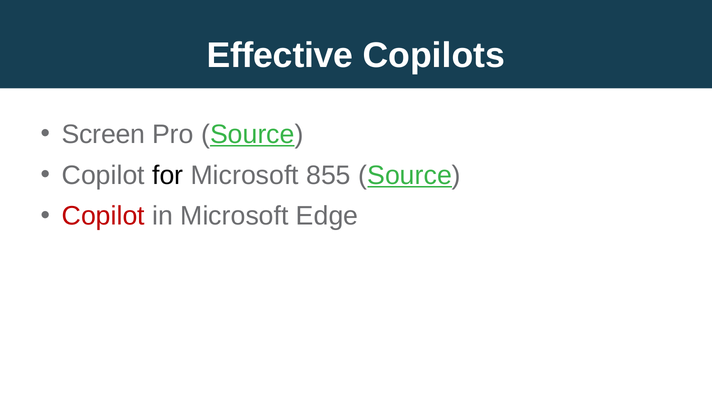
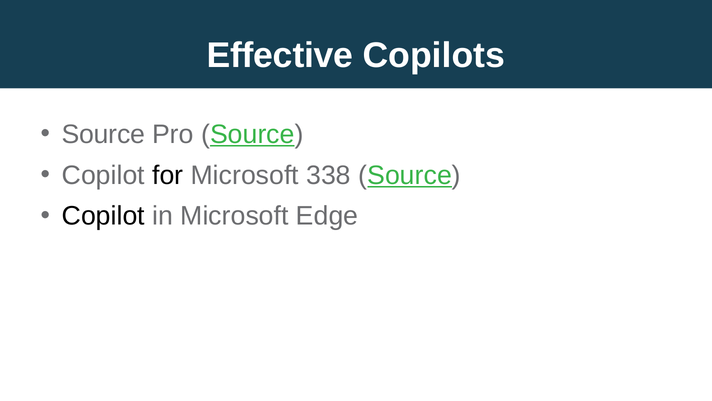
Screen: Screen -> Source (103, 134)
855: 855 -> 338 (329, 175)
Copilot colour: red -> black (103, 216)
